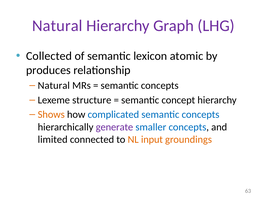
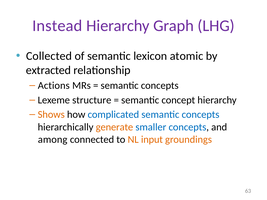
Natural: Natural -> Instead (57, 26)
produces: produces -> extracted (48, 70)
Natural: Natural -> Actions (54, 86)
generate colour: purple -> orange (114, 127)
limited: limited -> among (53, 140)
